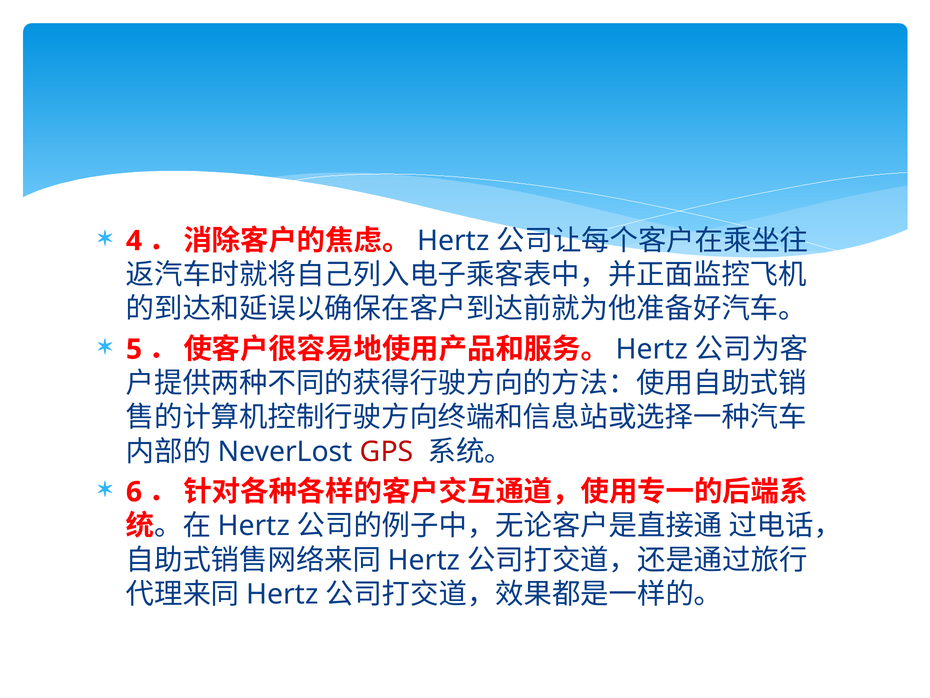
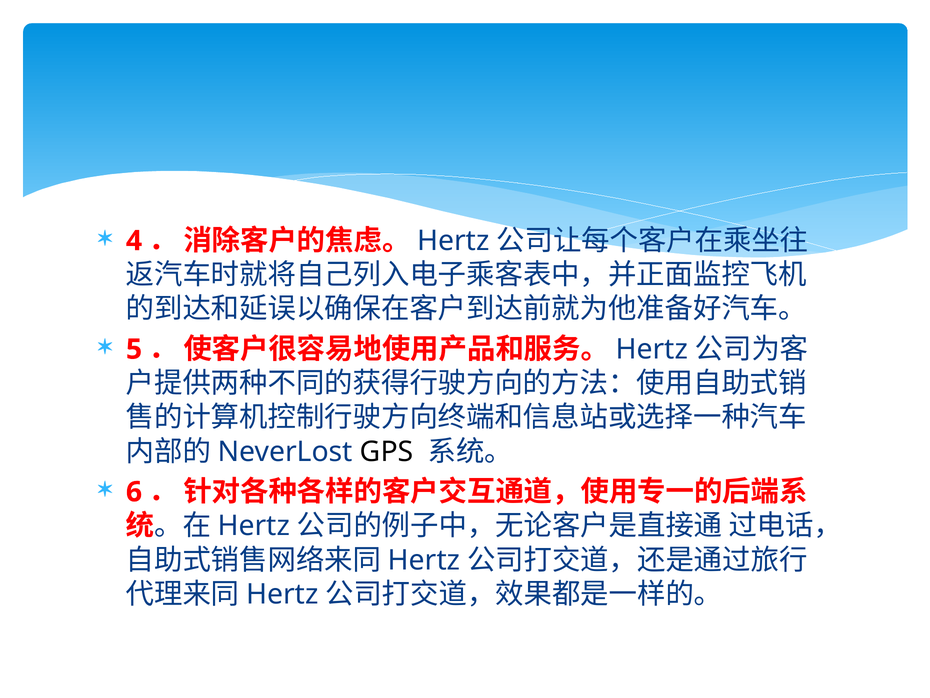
GPS colour: red -> black (387, 451)
